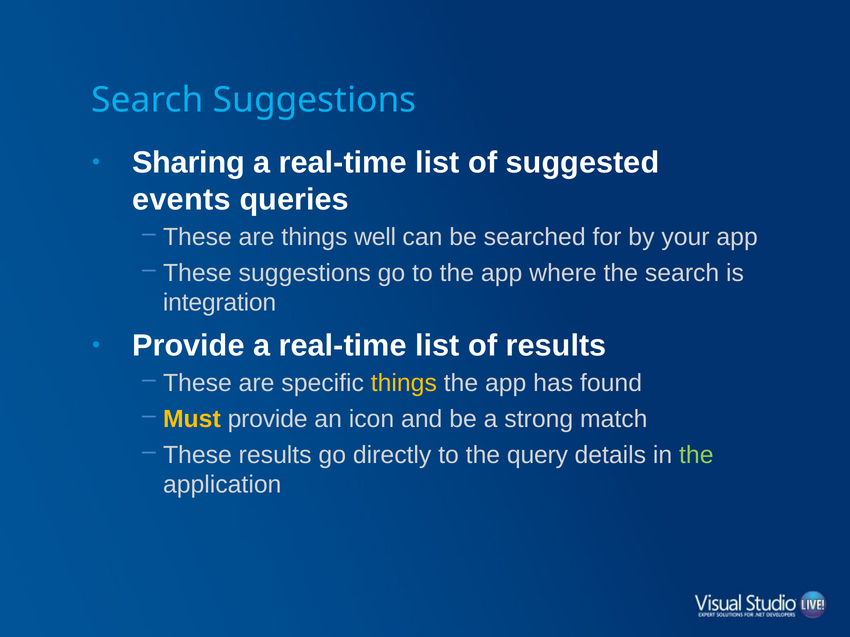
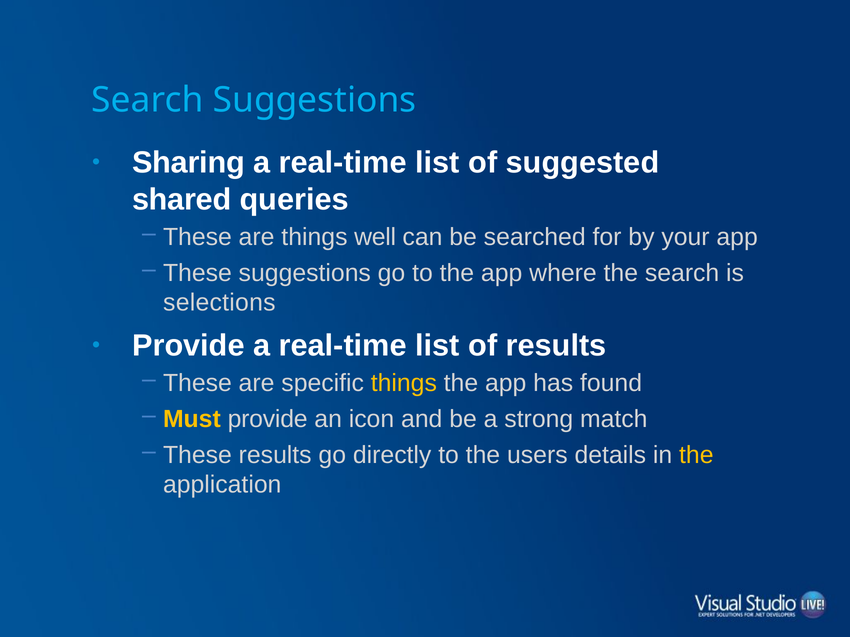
events: events -> shared (182, 200)
integration: integration -> selections (219, 303)
query: query -> users (537, 455)
the colour: light green -> yellow (696, 455)
